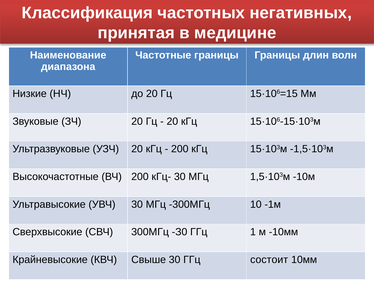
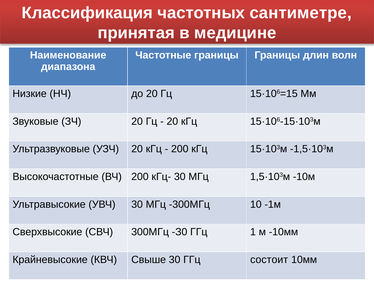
негативных: негативных -> сантиметре (301, 13)
